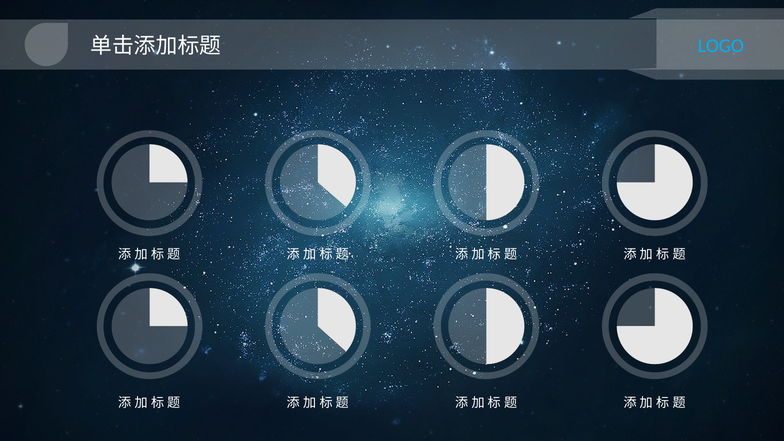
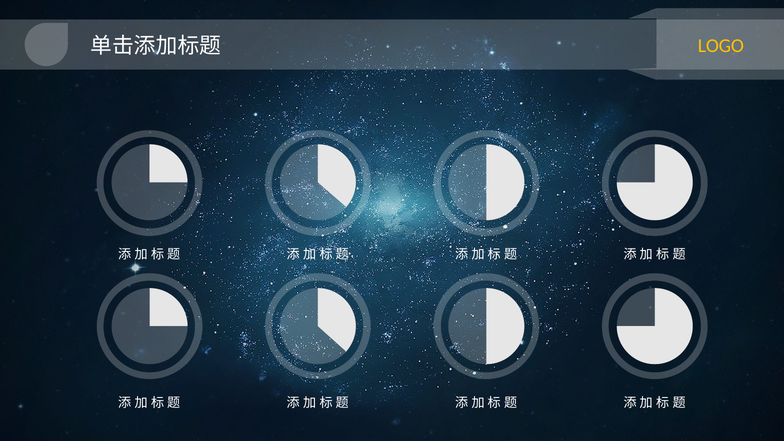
LOGO colour: light blue -> yellow (721, 46)
